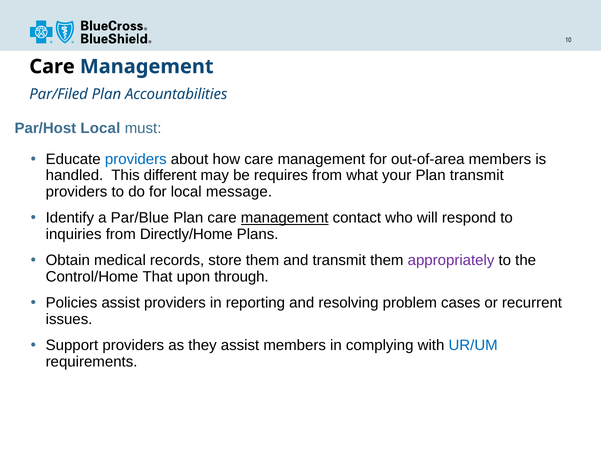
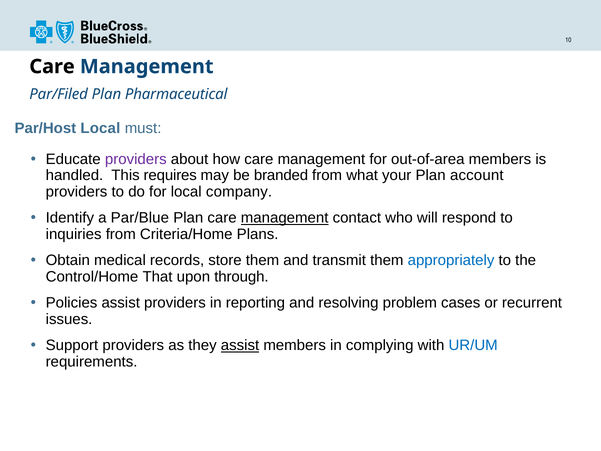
Accountabilities: Accountabilities -> Pharmaceutical (176, 94)
providers colour: blue -> purple (136, 159)
different: different -> requires (170, 175)
requires: requires -> branded (281, 175)
Plan transmit: transmit -> account (477, 175)
message: message -> company (239, 192)
Directly/Home: Directly/Home -> Criteria/Home (186, 234)
appropriately colour: purple -> blue (451, 260)
assist underline: none -> present (240, 345)
